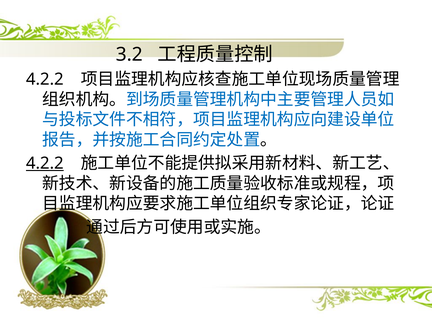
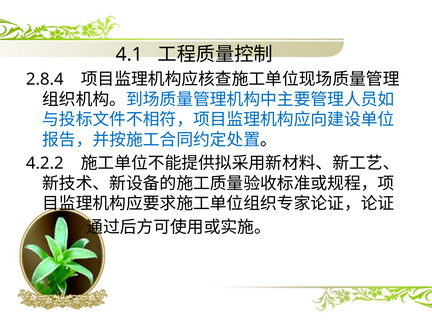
3.2: 3.2 -> 4.1 (129, 55)
4.2.2: 4.2.2 -> 2.8.4 (45, 79)
4.2.2 underline: present -> none (45, 163)
